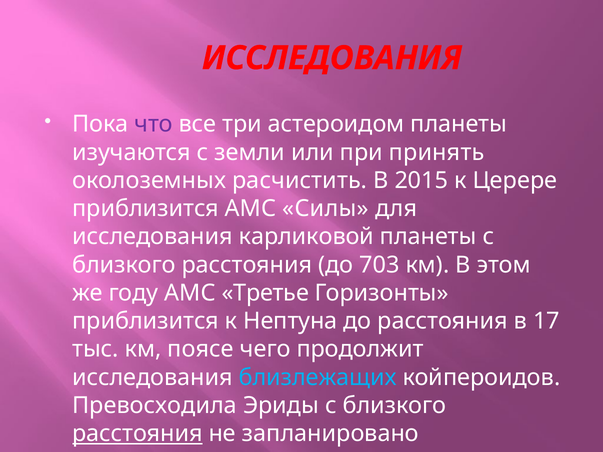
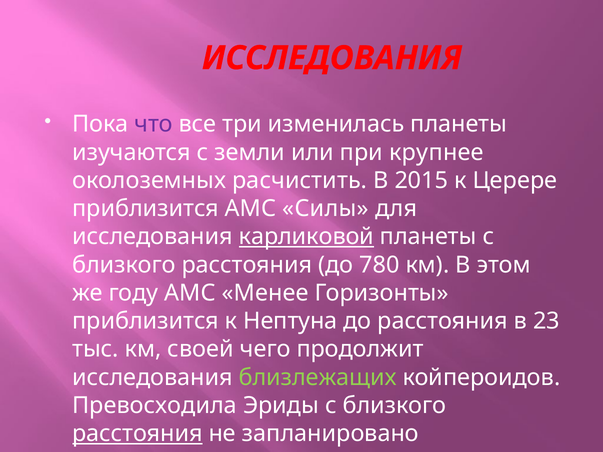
астероидом: астероидом -> изменилась (336, 124)
принять: принять -> крупнее (437, 152)
карликовой underline: none -> present (306, 237)
703: 703 -> 780 (379, 265)
Третье: Третье -> Менее (265, 293)
17: 17 -> 23 (546, 321)
поясе: поясе -> своей (201, 349)
близлежащих colour: light blue -> light green (318, 378)
